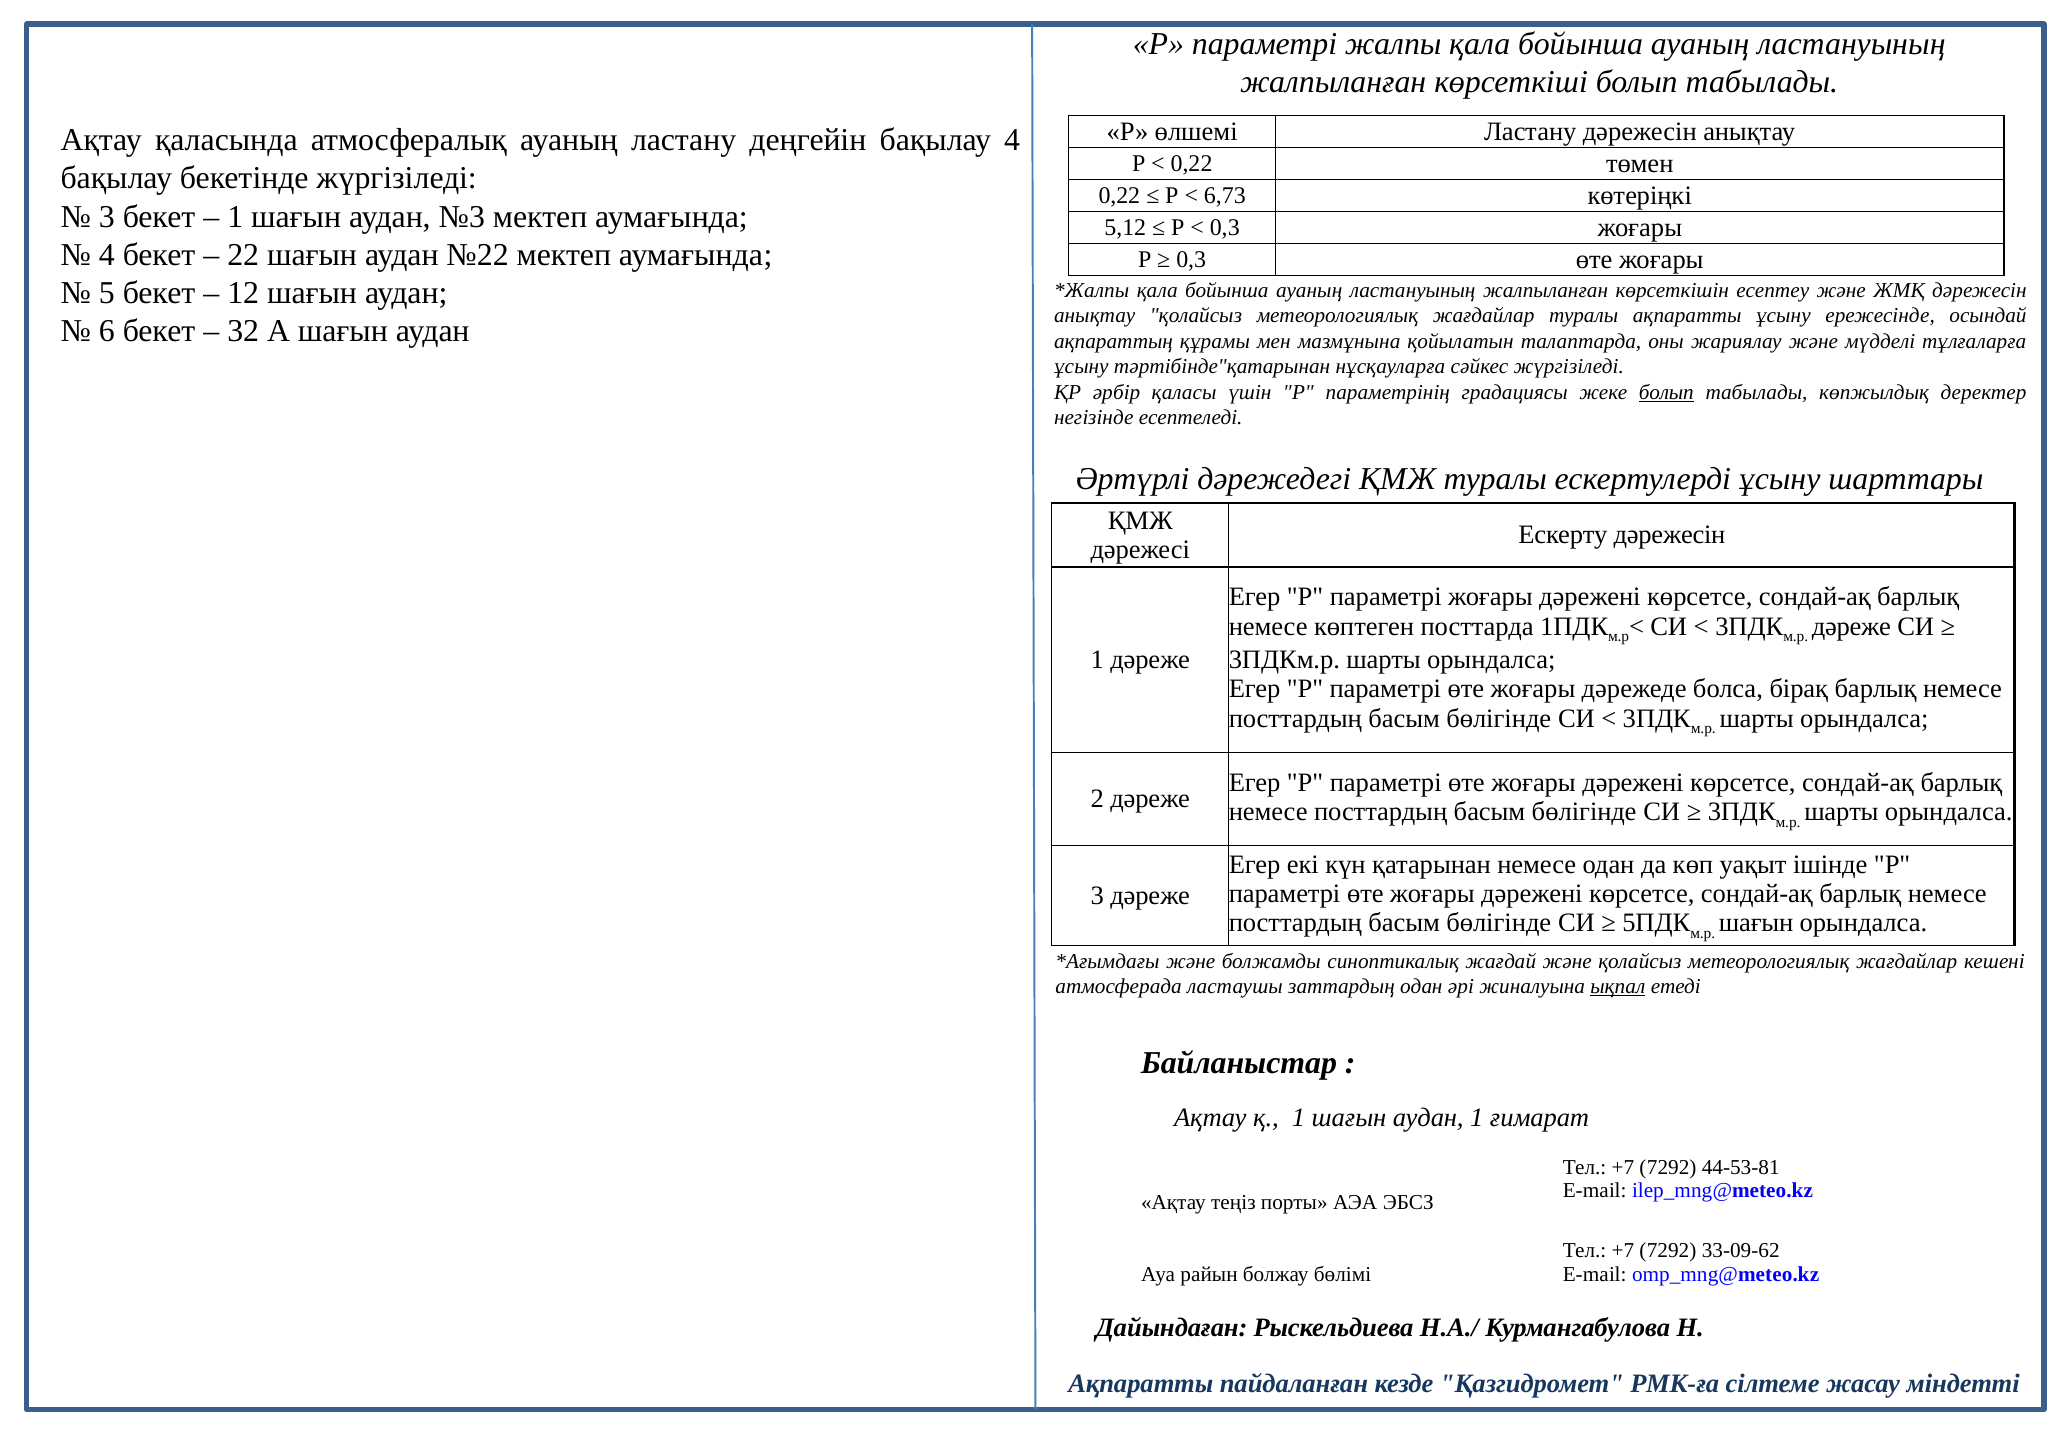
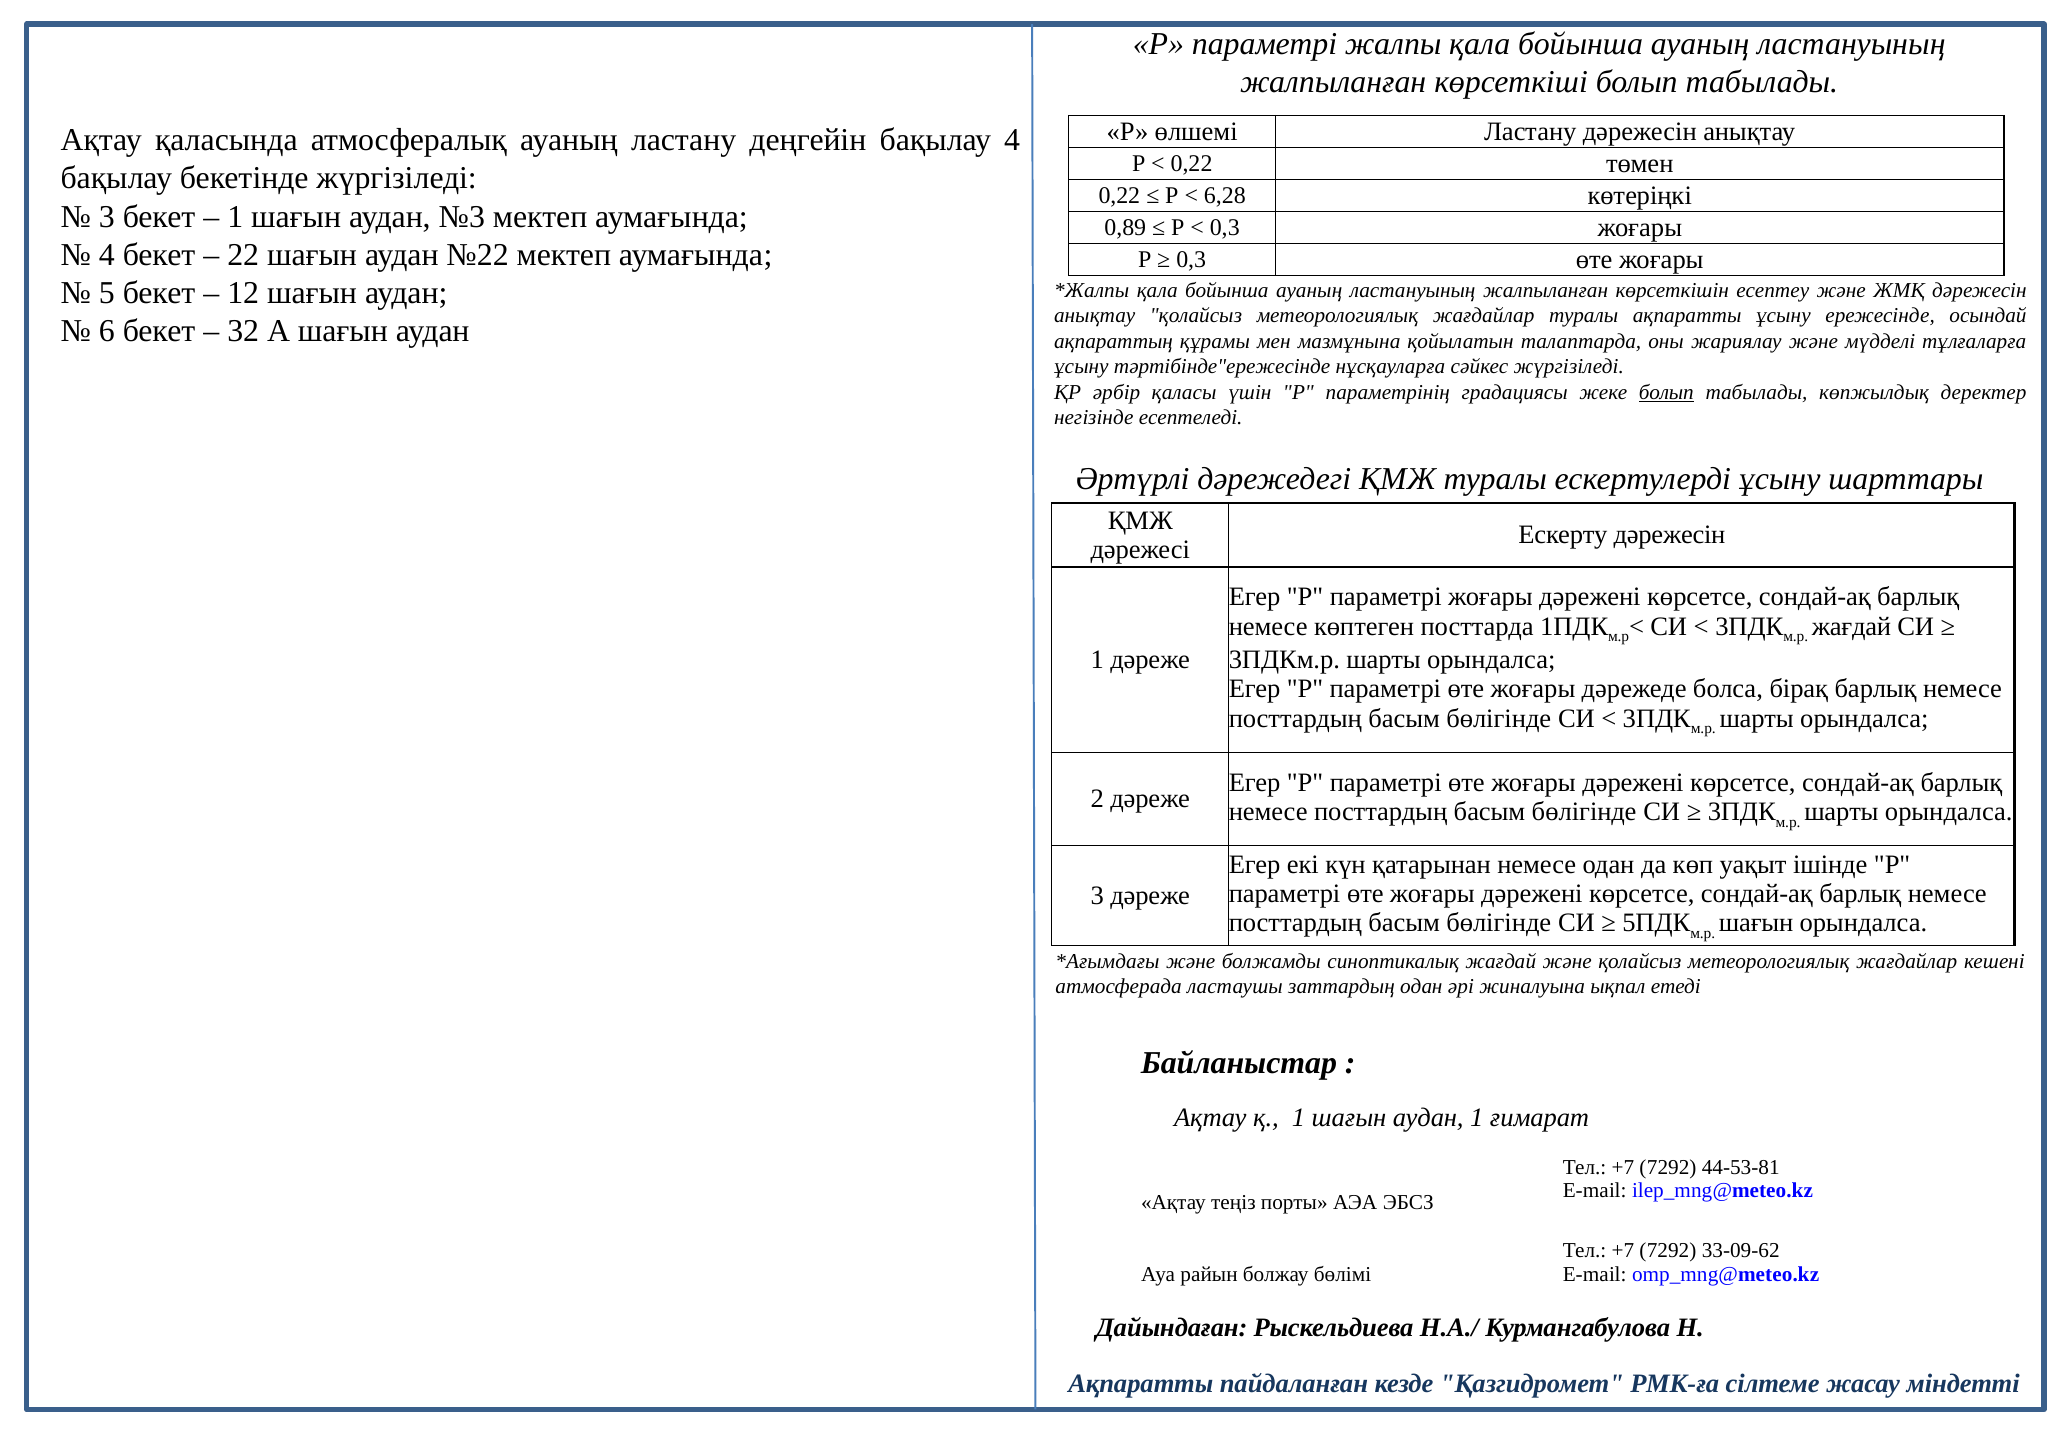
6,73: 6,73 -> 6,28 (1225, 196)
5,12: 5,12 -> 0,89 (1125, 228)
тәртібінде"қатарынан: тәртібінде"қатарынан -> тәртібінде"ережесінде (1222, 367)
дәреже: дәреже -> жағдай (1851, 626)
ықпал underline: present -> none (1618, 987)
